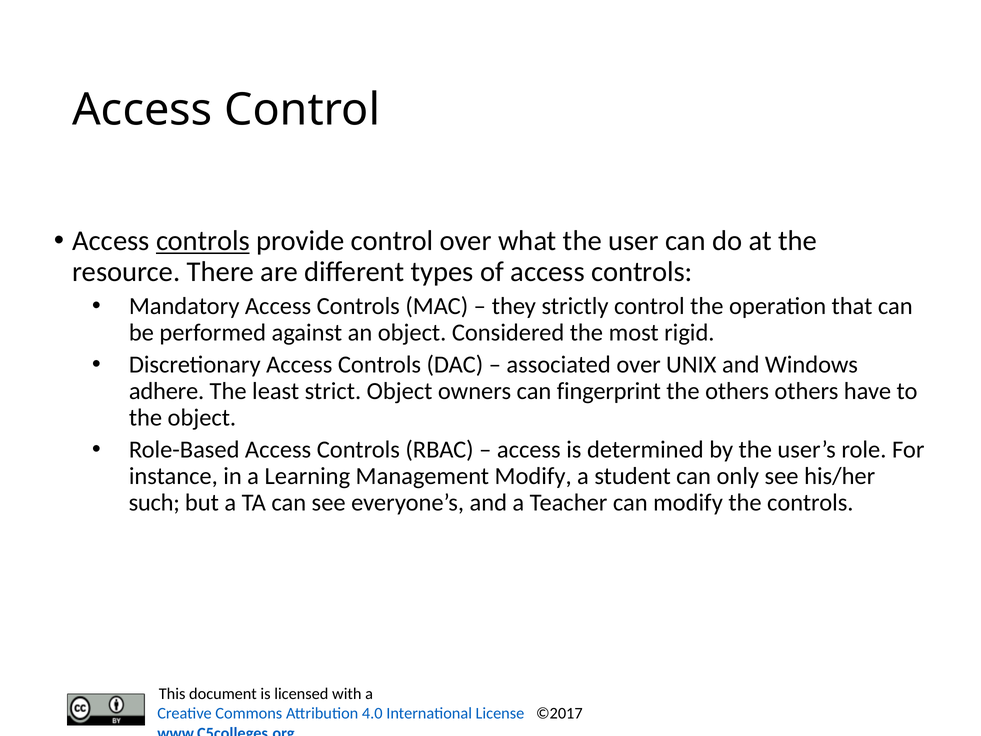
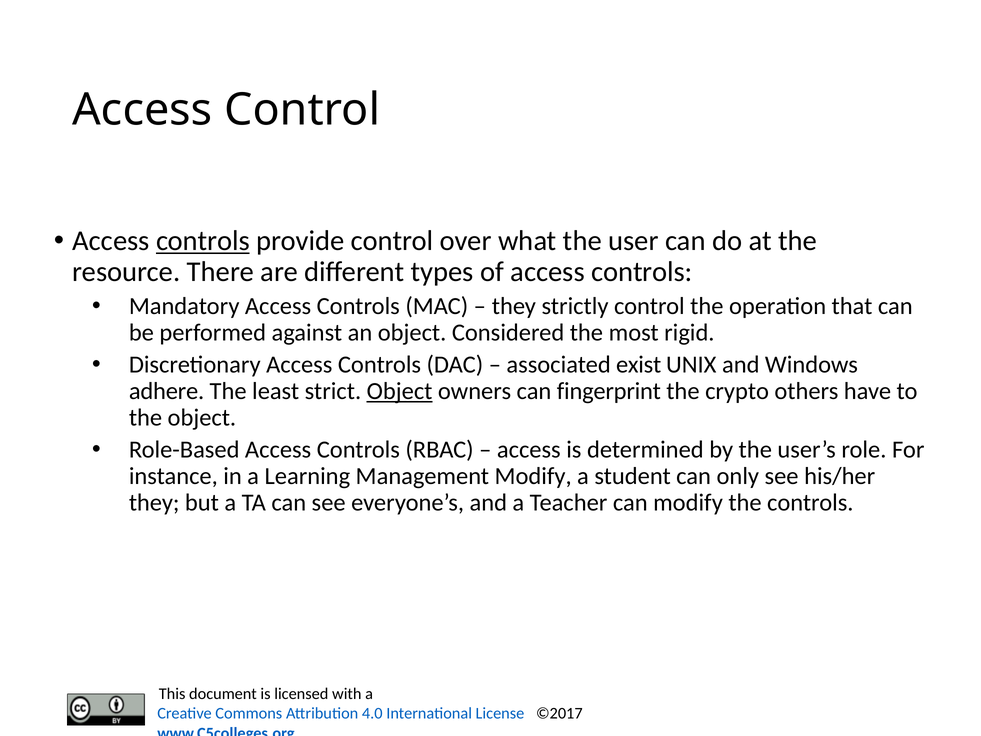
associated over: over -> exist (639, 364)
Object underline: none -> present (400, 391)
the others: others -> crypto (737, 391)
such: such -> they (154, 502)
